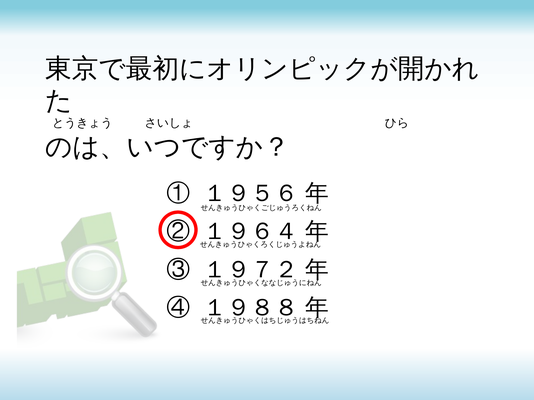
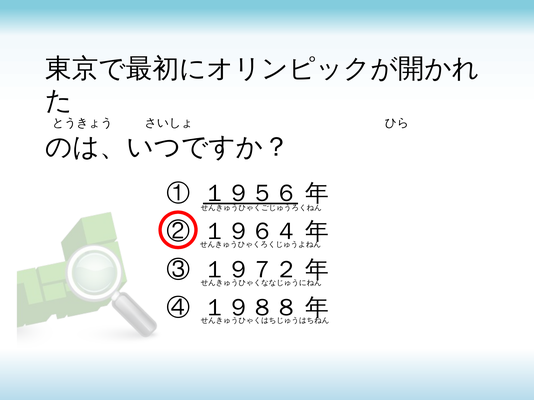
１９５６ underline: none -> present (251, 194)
